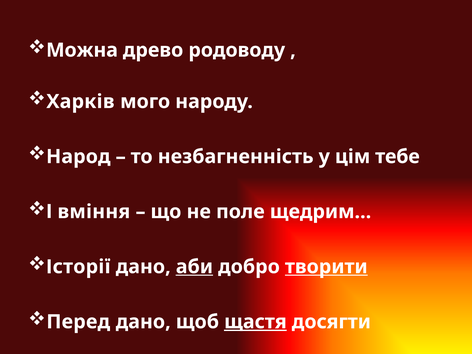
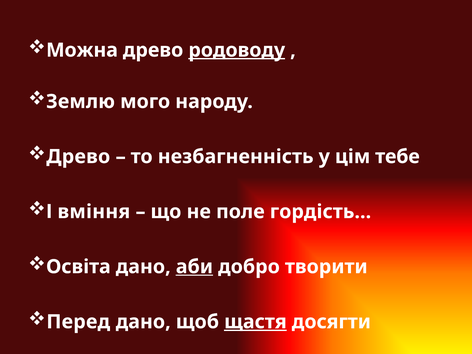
родоводу underline: none -> present (237, 50)
Харків: Харків -> Землю (81, 102)
Народ: Народ -> Древо (78, 157)
щедрим…: щедрим… -> гордість… (321, 212)
Історії: Історії -> Освіта (78, 267)
творити underline: present -> none (326, 267)
